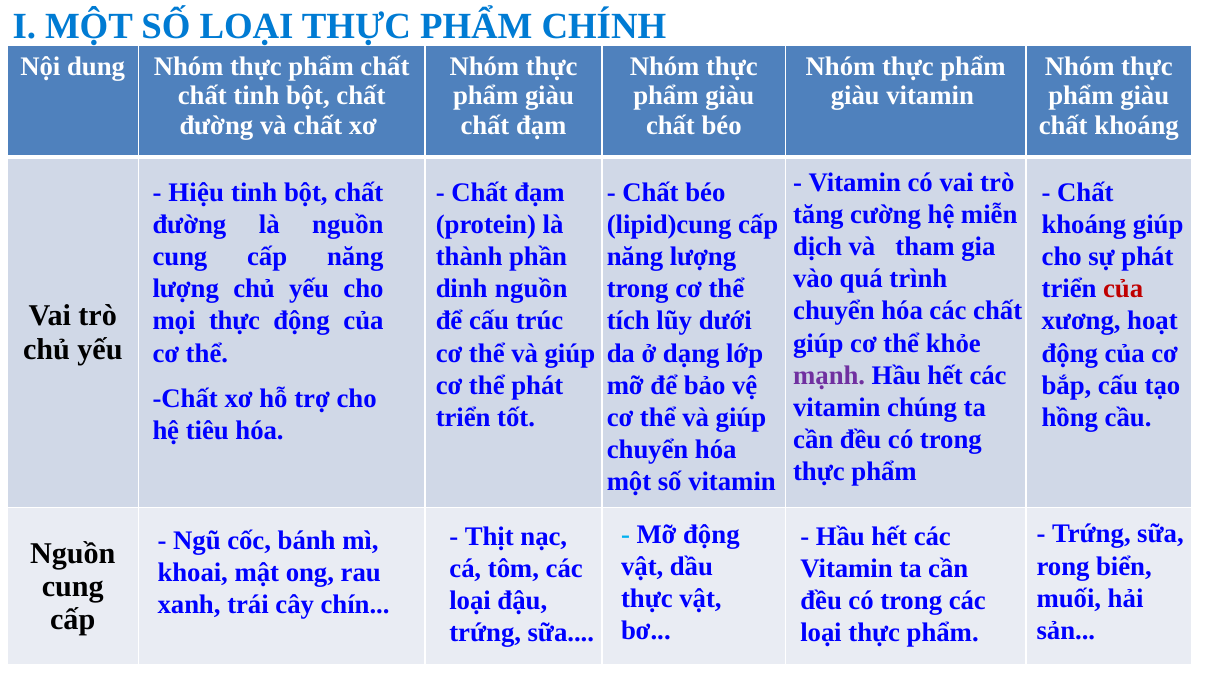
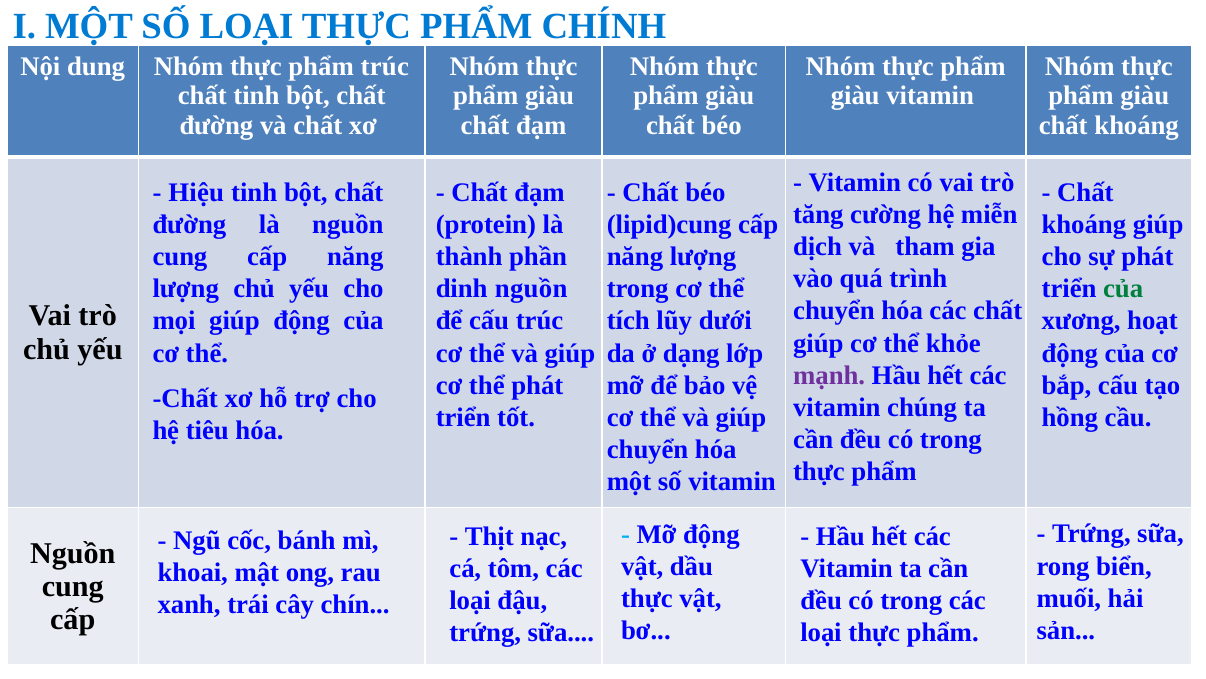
phẩm chất: chất -> trúc (385, 66)
của colour: red -> green (1123, 289)
mọi thực: thực -> giúp (234, 321)
